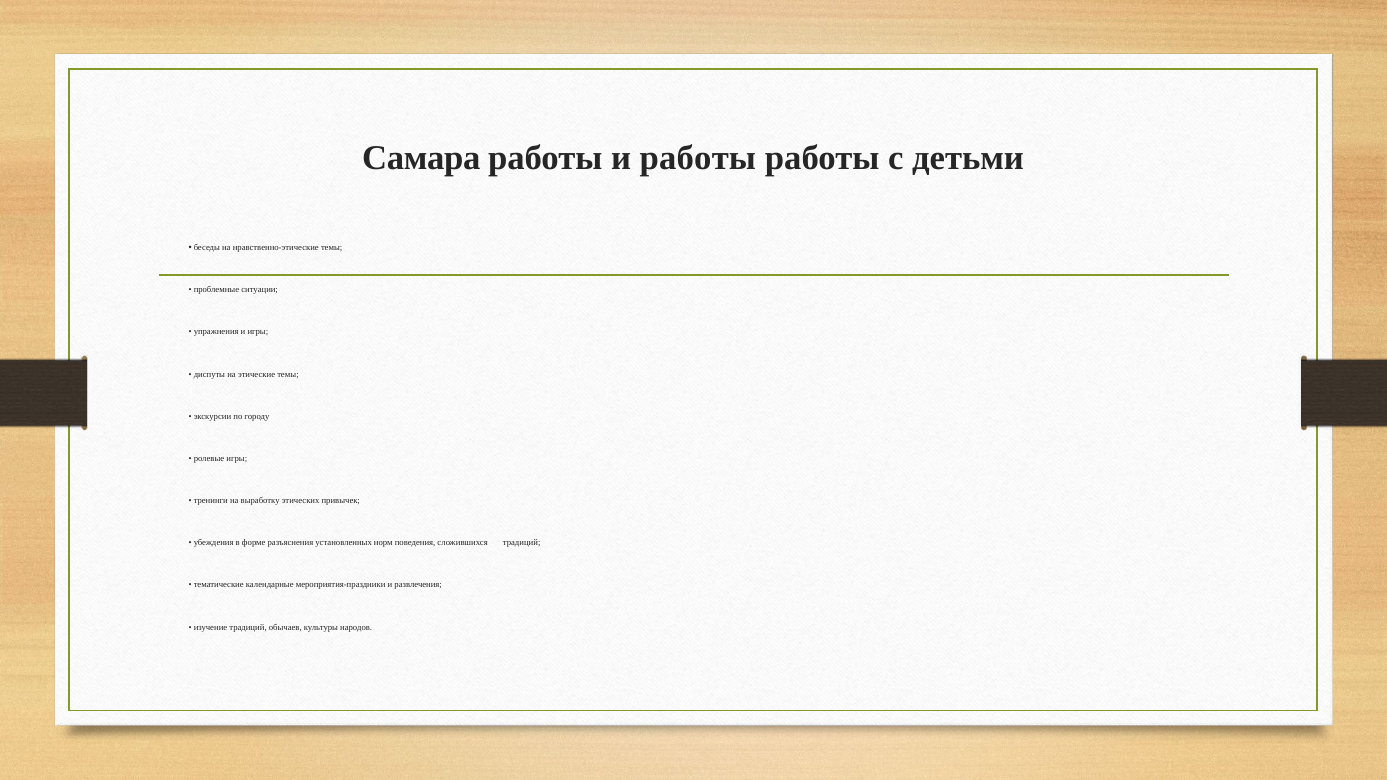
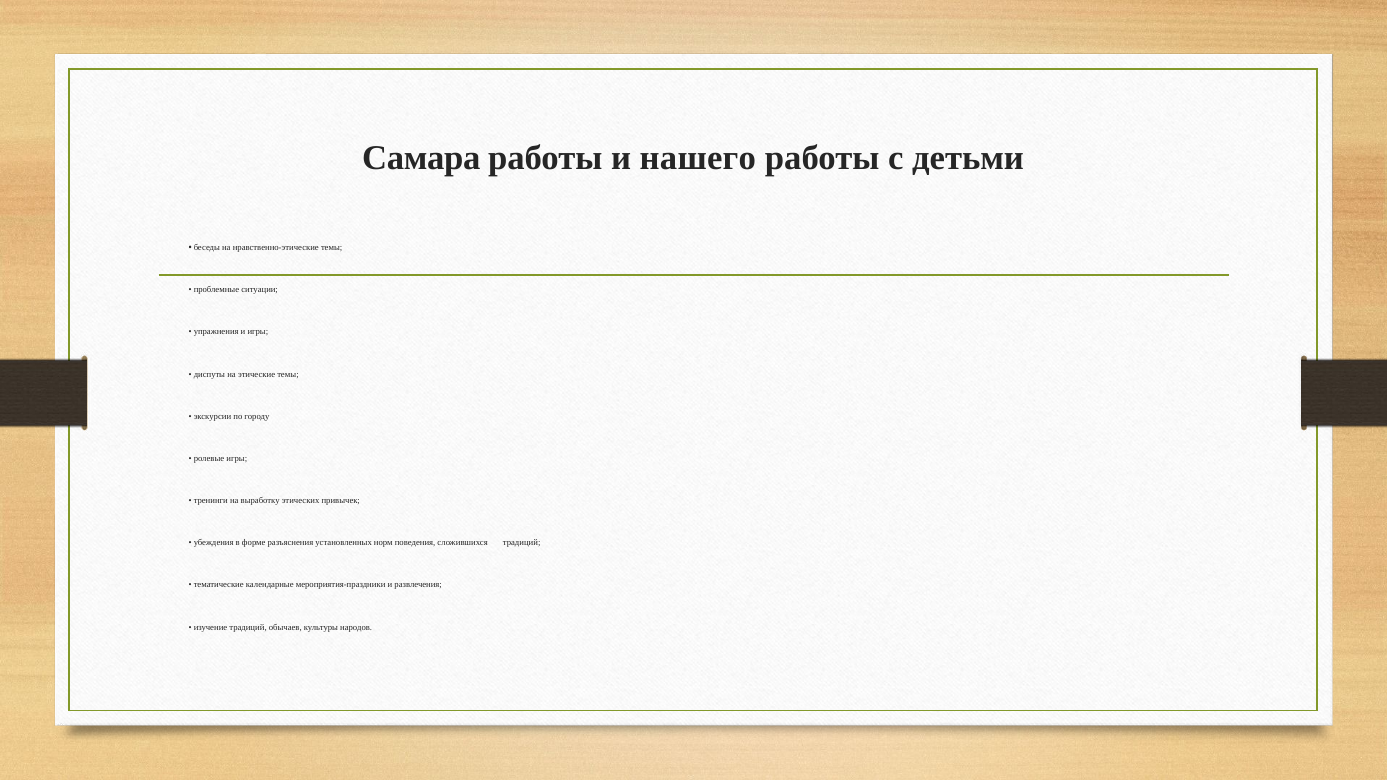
и работы: работы -> нашего (698, 158)
